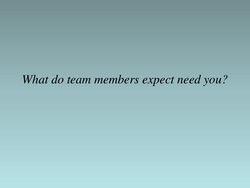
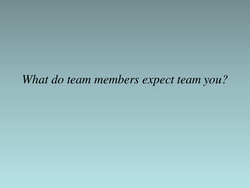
expect need: need -> team (189, 79)
